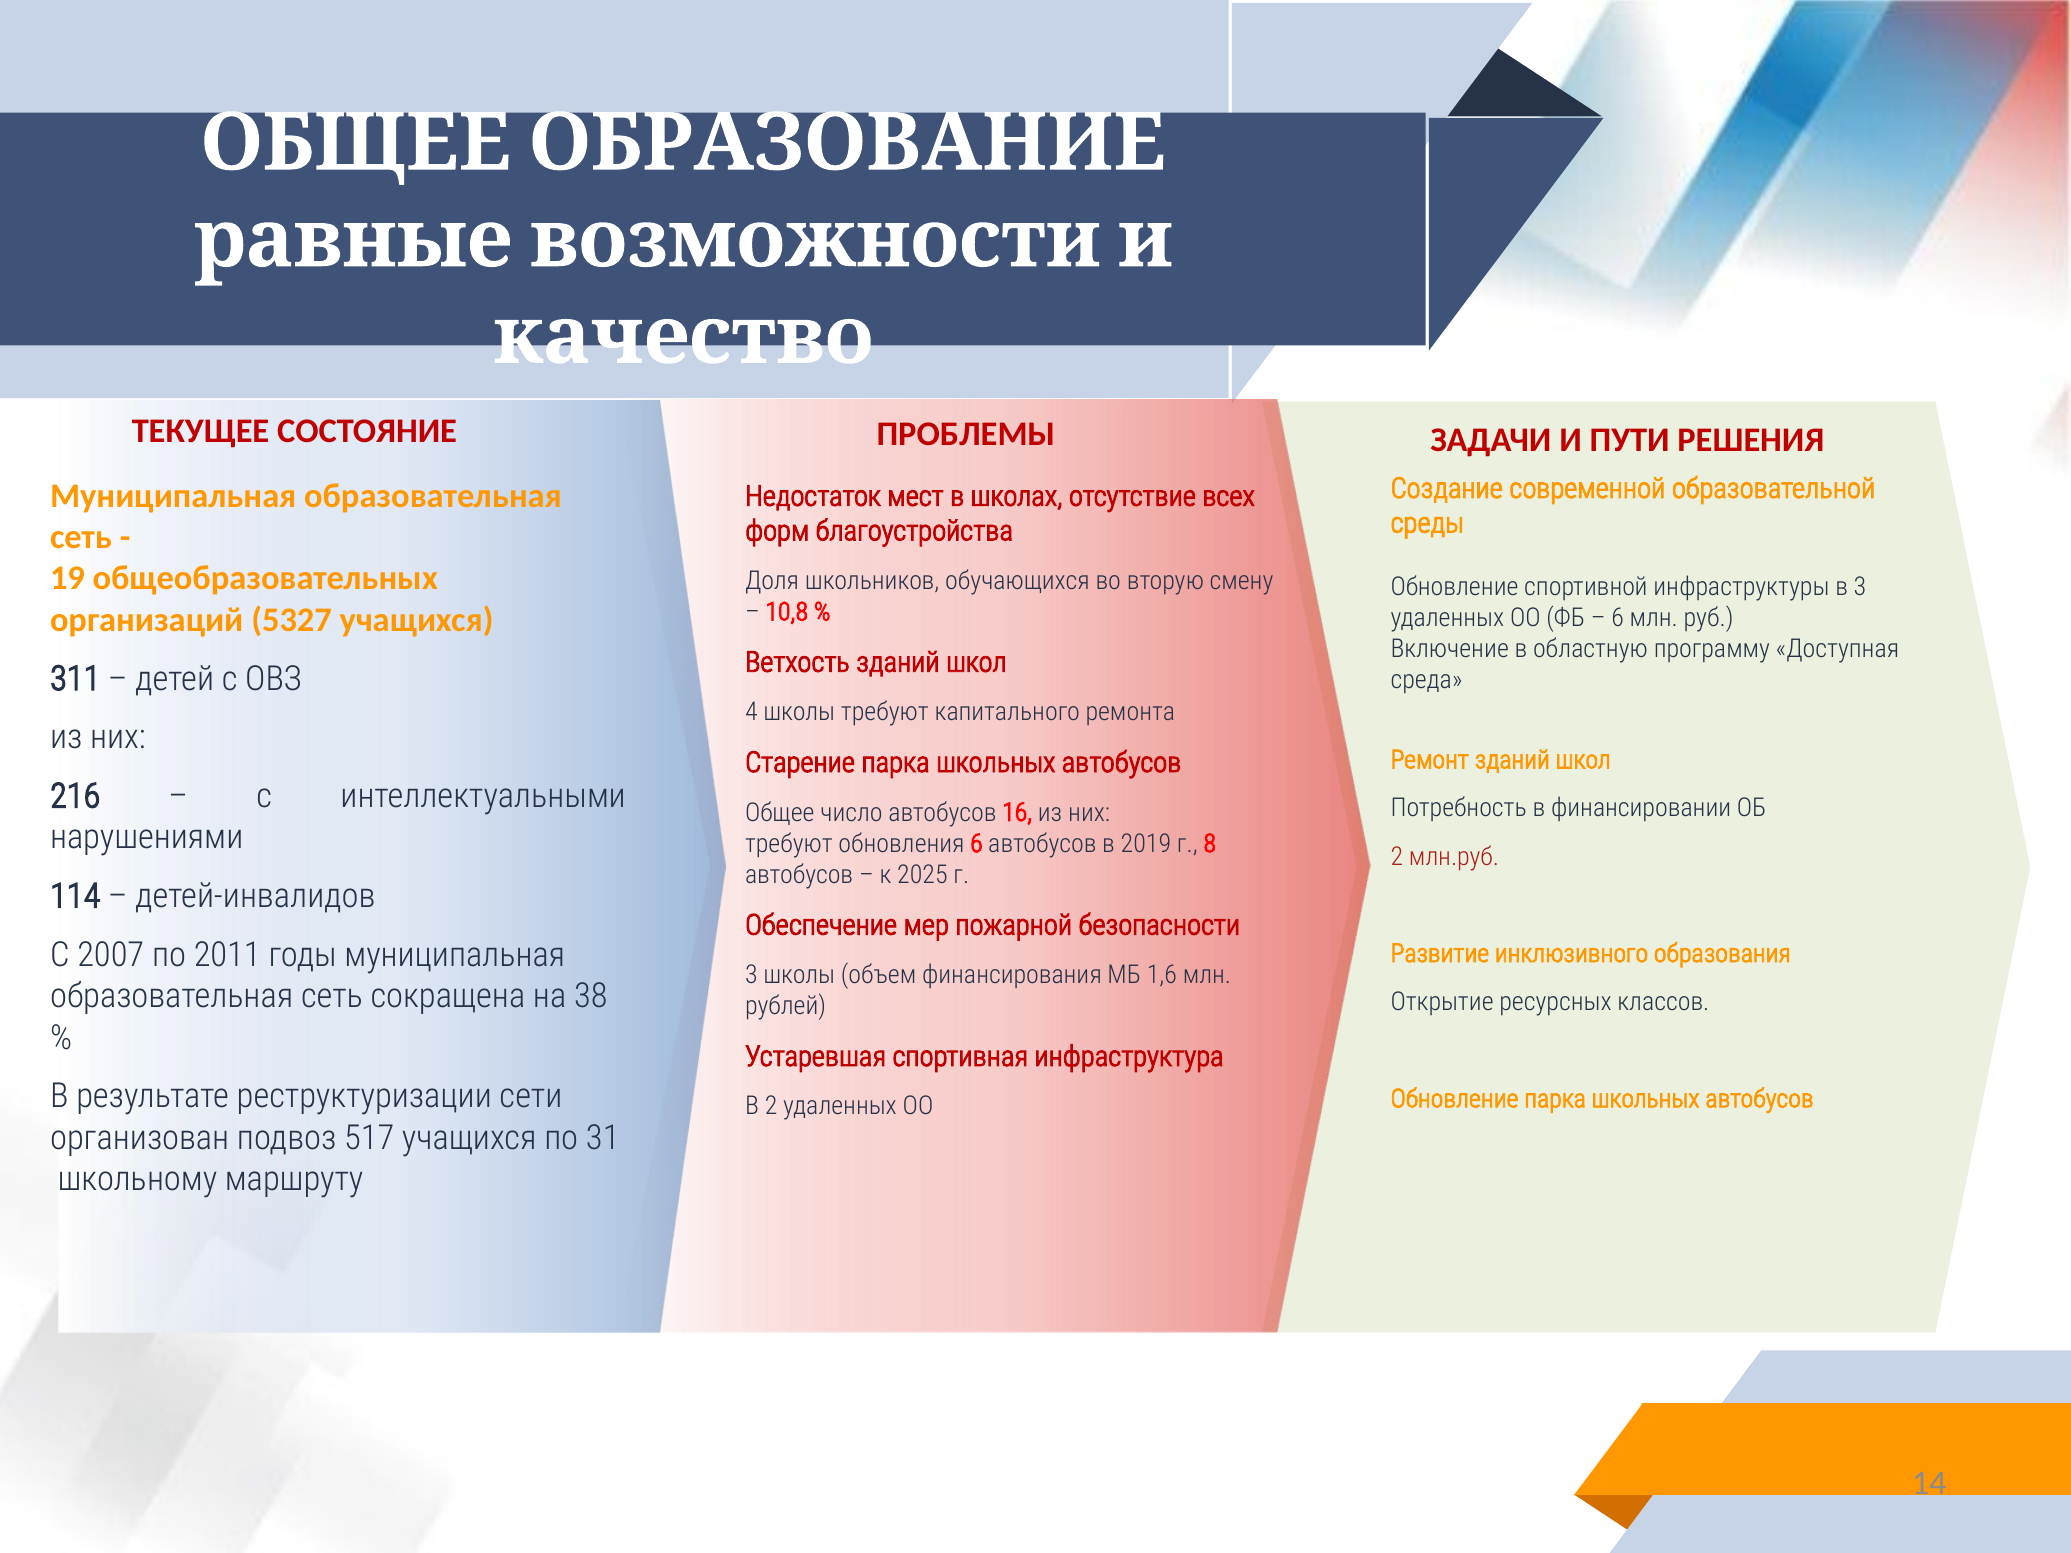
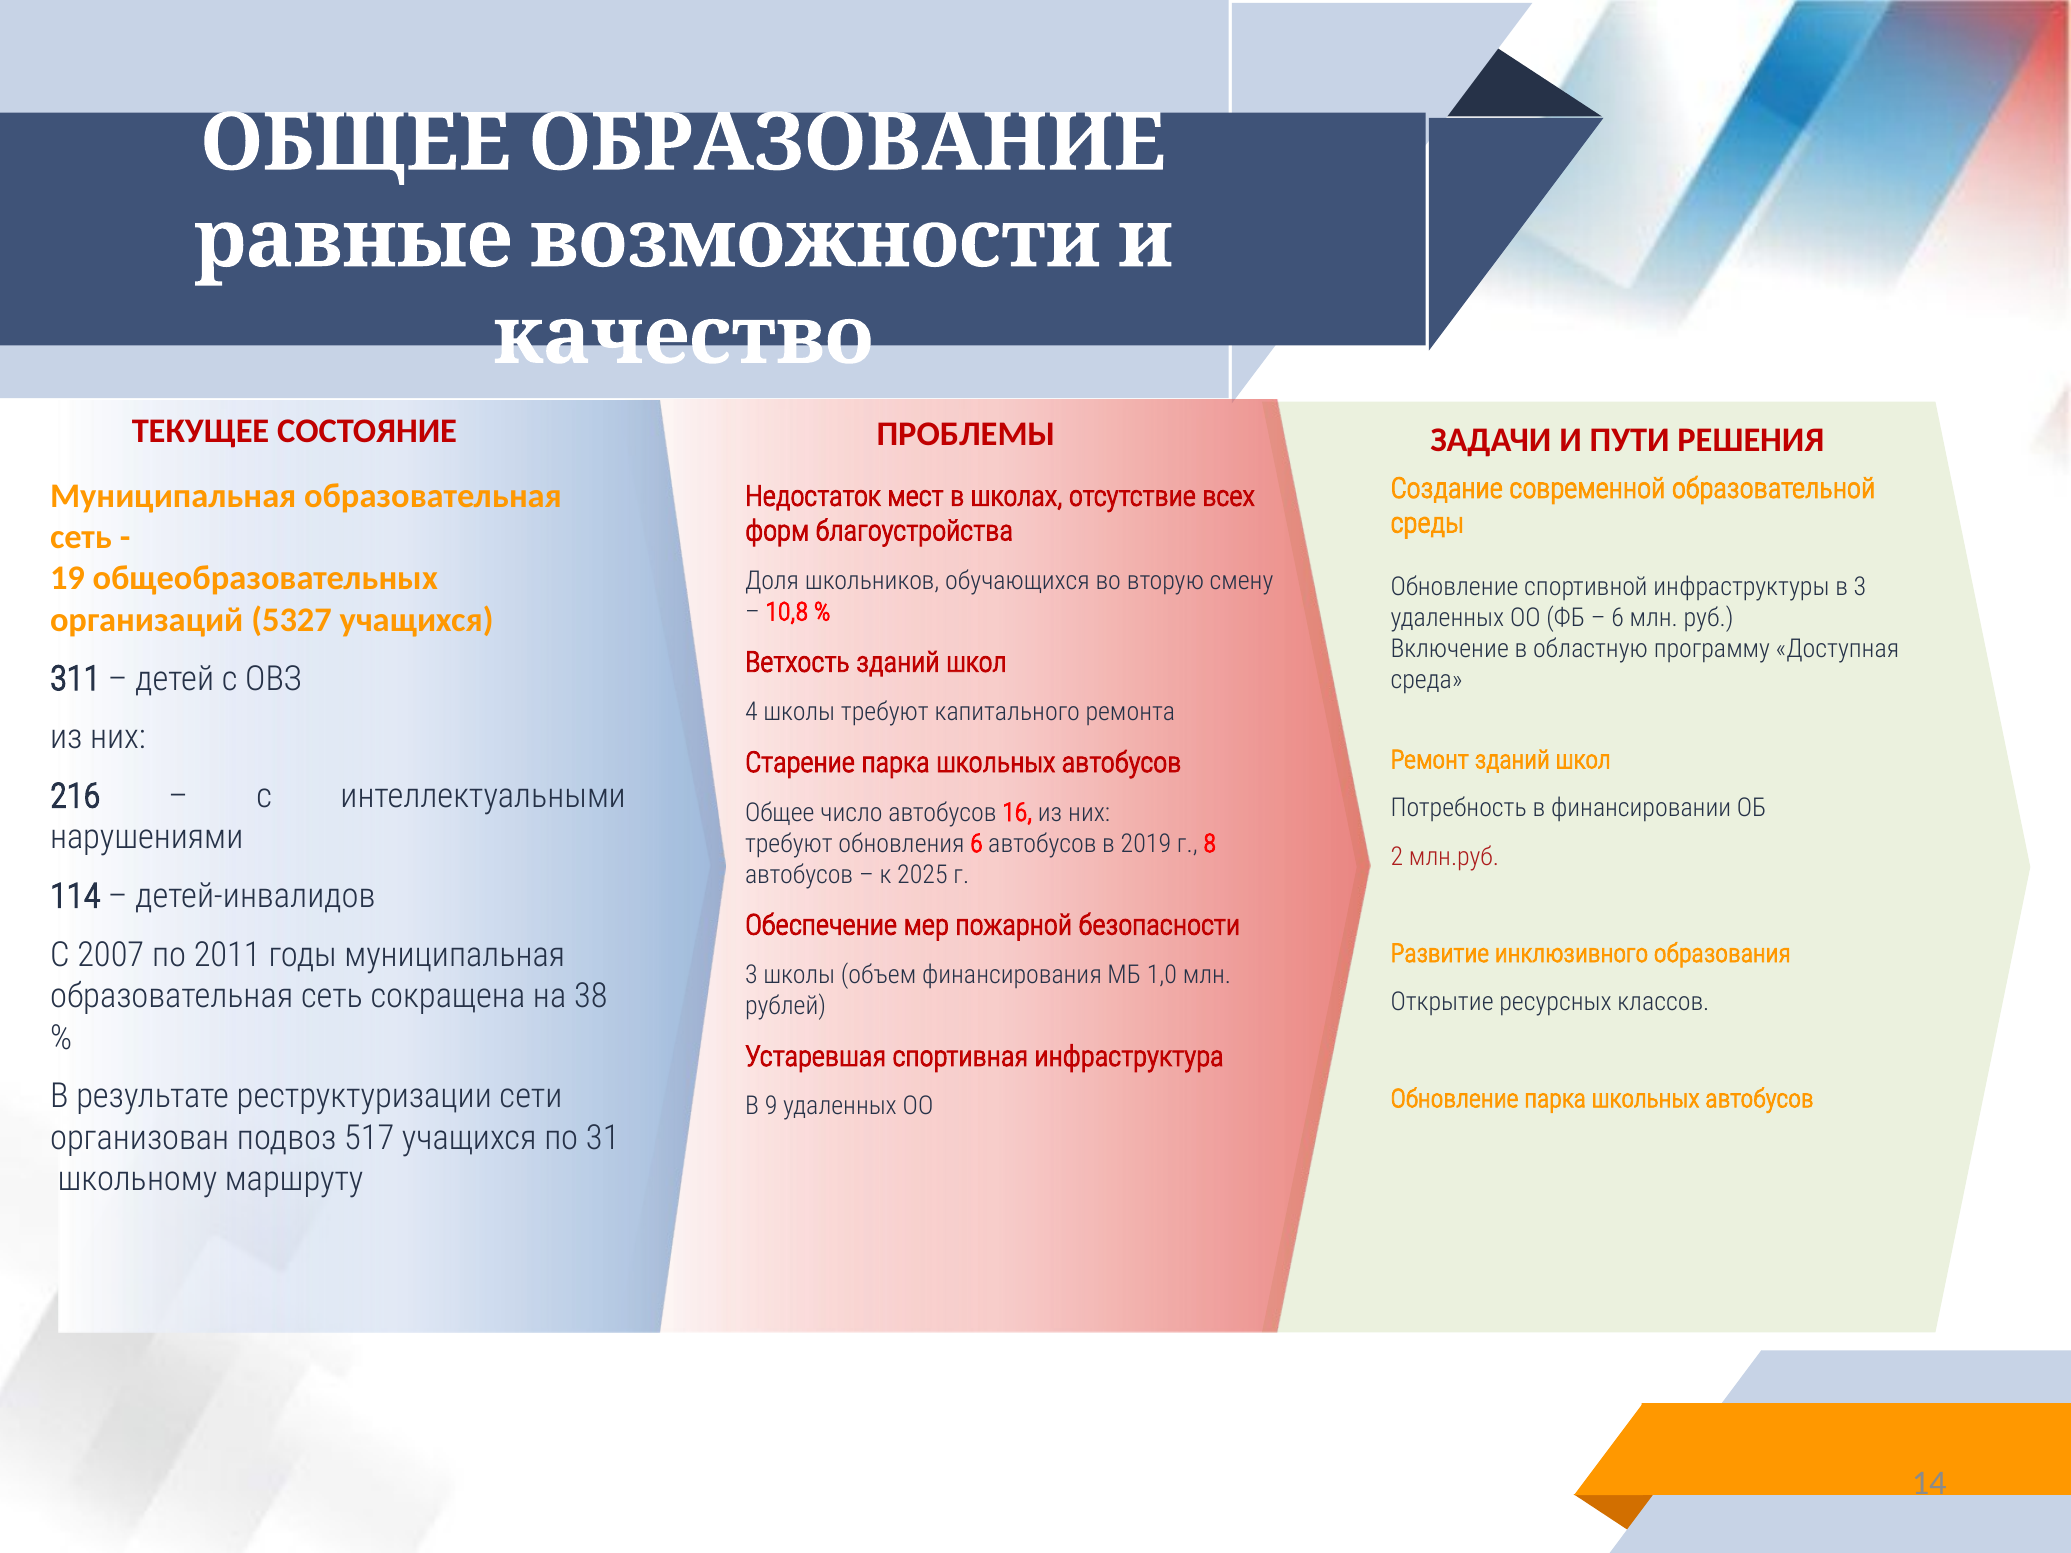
1,6: 1,6 -> 1,0 (1162, 975)
В 2: 2 -> 9 (771, 1107)
